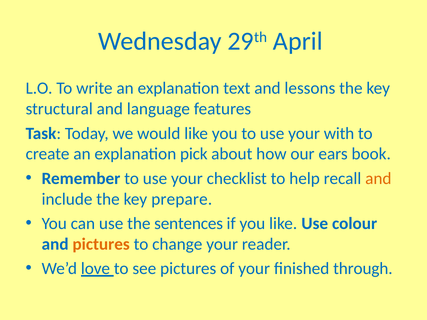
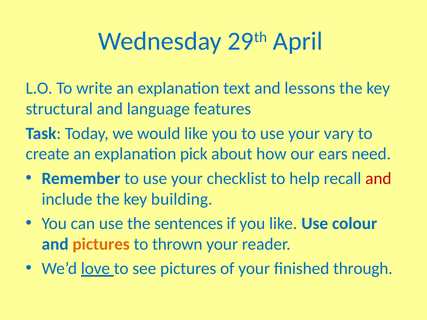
with: with -> vary (339, 133)
book: book -> need (371, 154)
and colour: orange -> red (378, 179)
prepare: prepare -> building (182, 199)
change: change -> thrown (177, 244)
